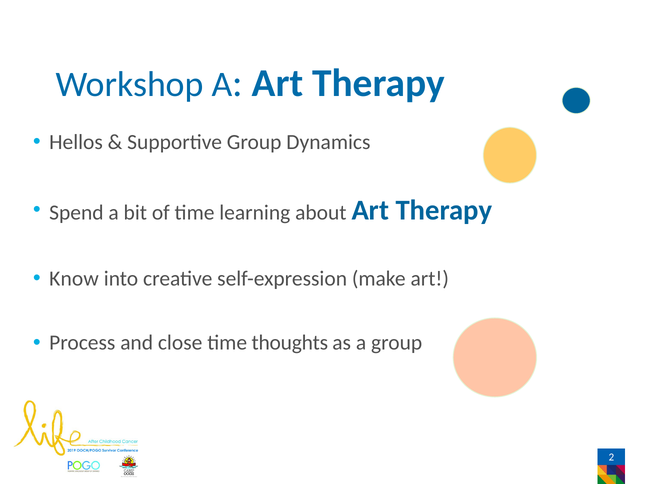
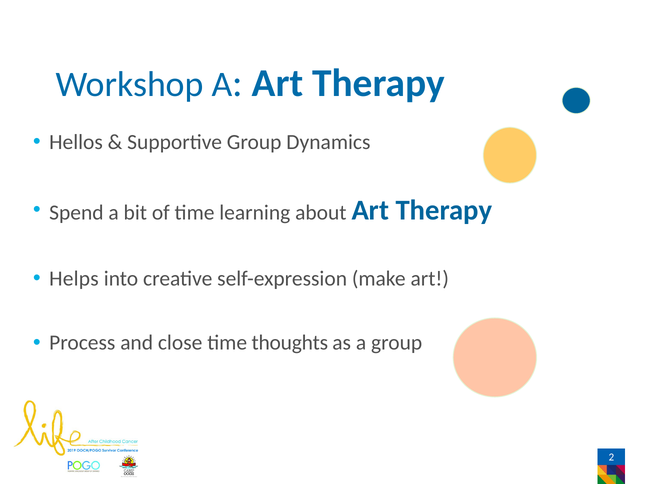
Know: Know -> Helps (74, 278)
